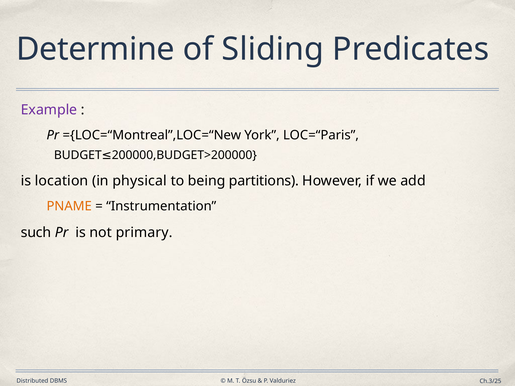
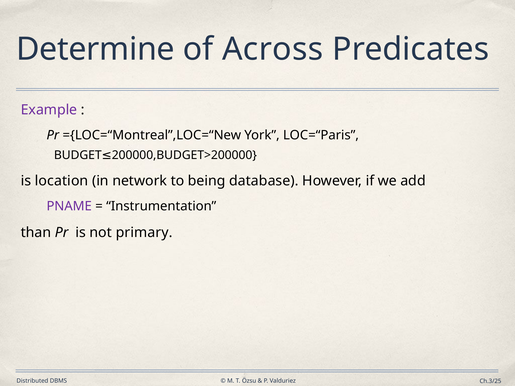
Sliding: Sliding -> Across (273, 49)
physical: physical -> network (140, 181)
partitions: partitions -> database (264, 181)
PNAME colour: orange -> purple (69, 206)
such: such -> than (36, 233)
